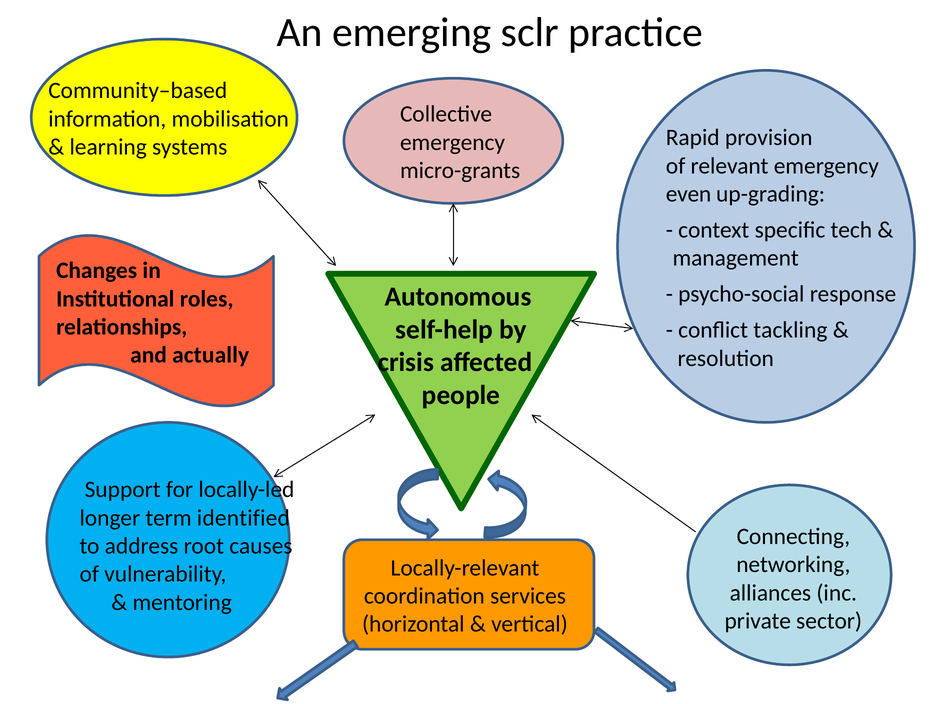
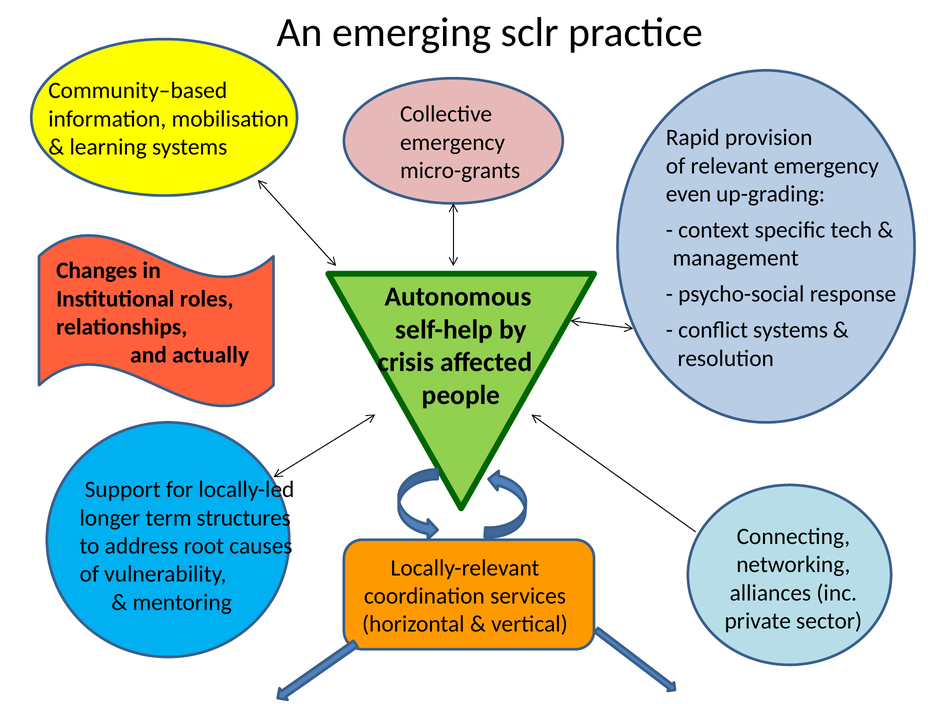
conflict tackling: tackling -> systems (791, 330)
identified: identified -> structures (244, 517)
